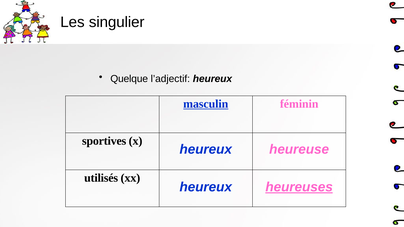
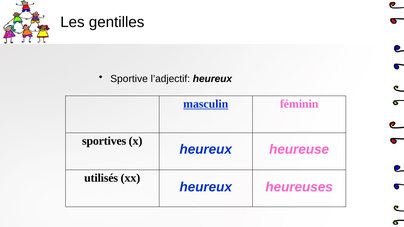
singulier: singulier -> gentilles (117, 22)
Quelque: Quelque -> Sportive (129, 79)
heureuses underline: present -> none (299, 187)
